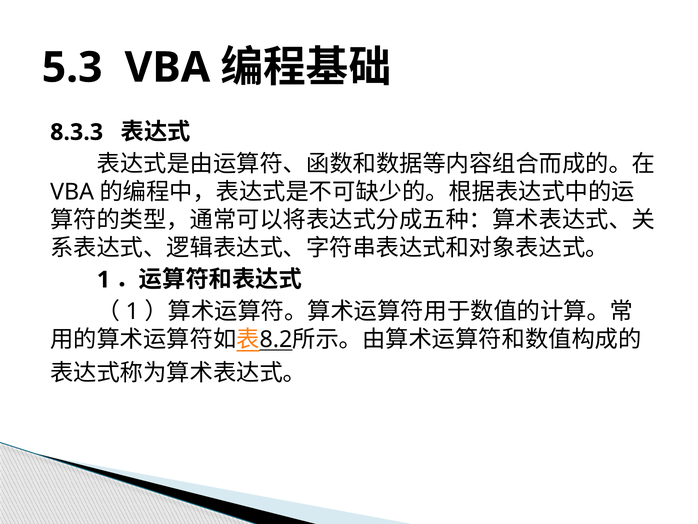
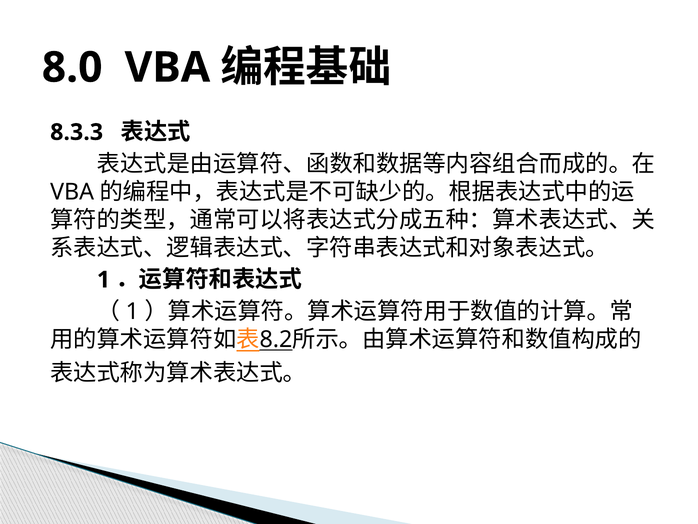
5.3: 5.3 -> 8.0 (72, 68)
